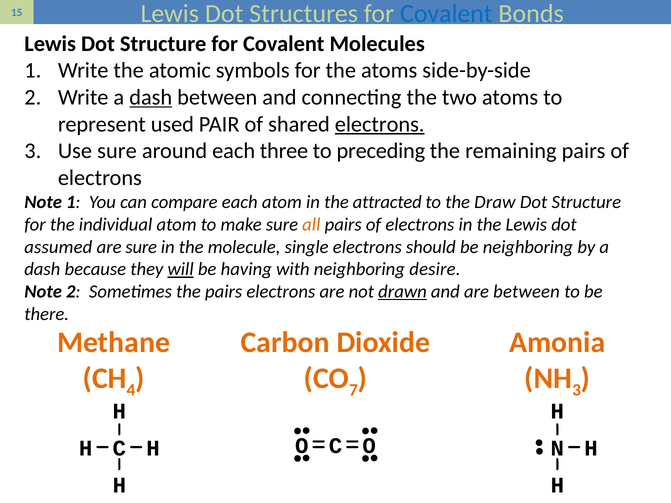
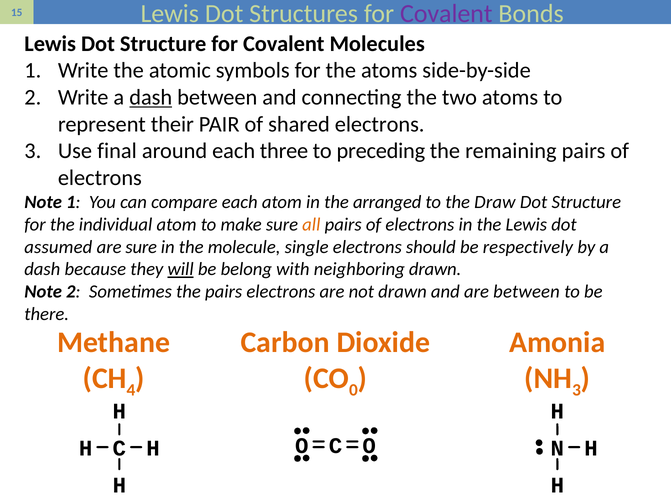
Covalent colour: blue -> purple (446, 14)
used: used -> their (172, 124)
electrons underline: present -> none (380, 124)
Use sure: sure -> final (117, 151)
attracted: attracted -> arranged (387, 202)
be neighboring: neighboring -> respectively (528, 247)
having: having -> belong (246, 269)
neighboring desire: desire -> drawn (435, 269)
drawn underline: present -> none (403, 292)
7: 7 -> 0 (353, 390)
